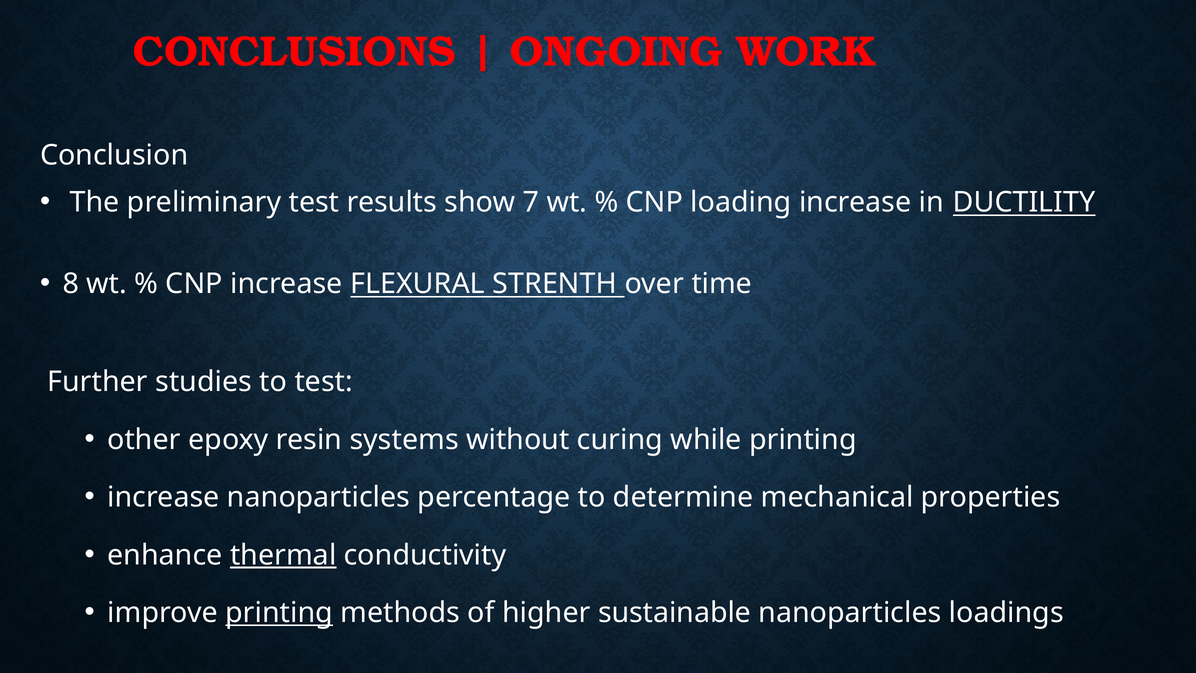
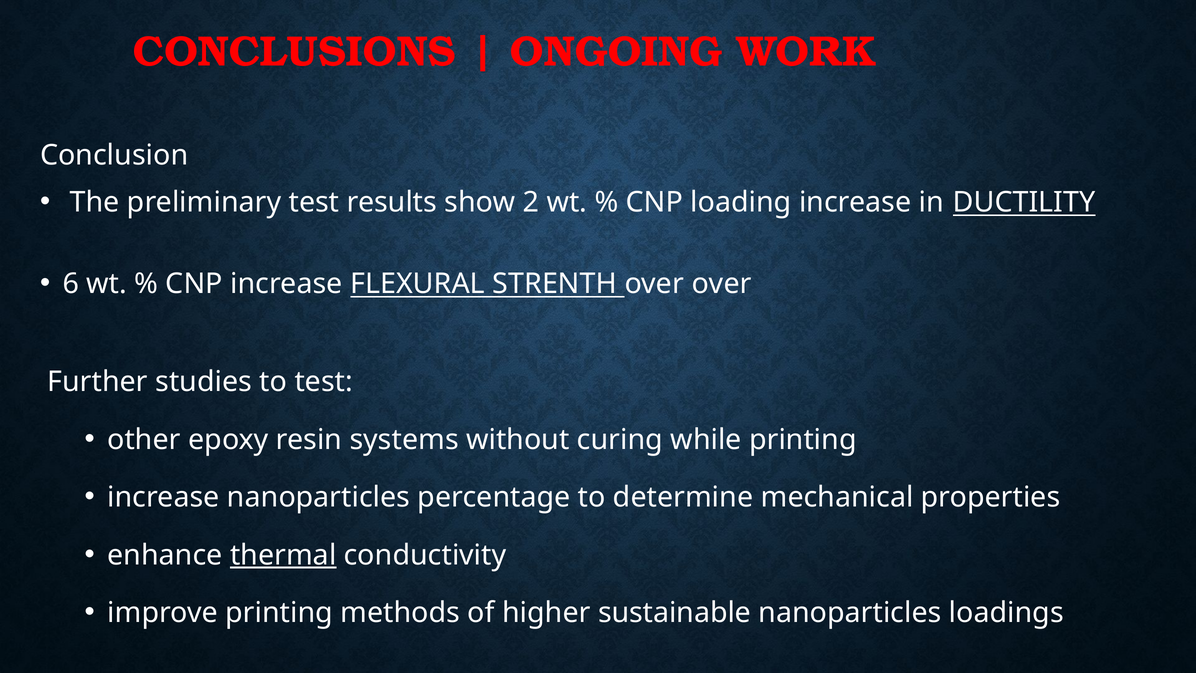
7: 7 -> 2 (531, 202)
8: 8 -> 6 (71, 283)
over time: time -> over (722, 283)
printing underline: present -> none (279, 613)
